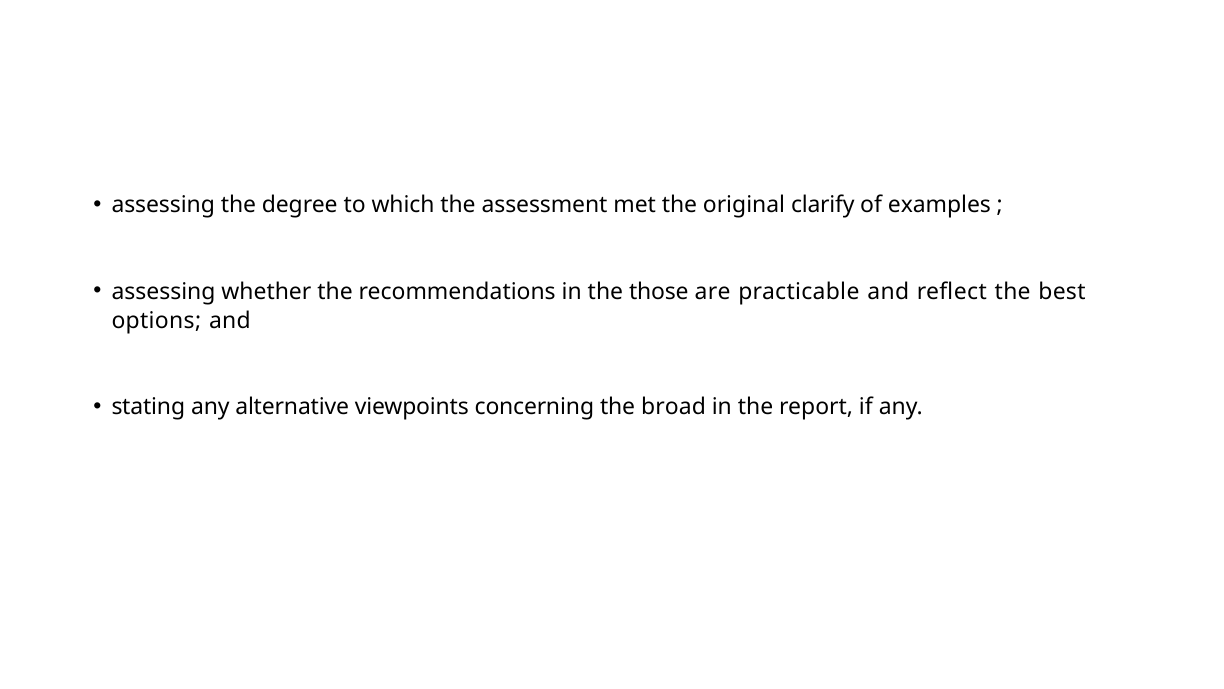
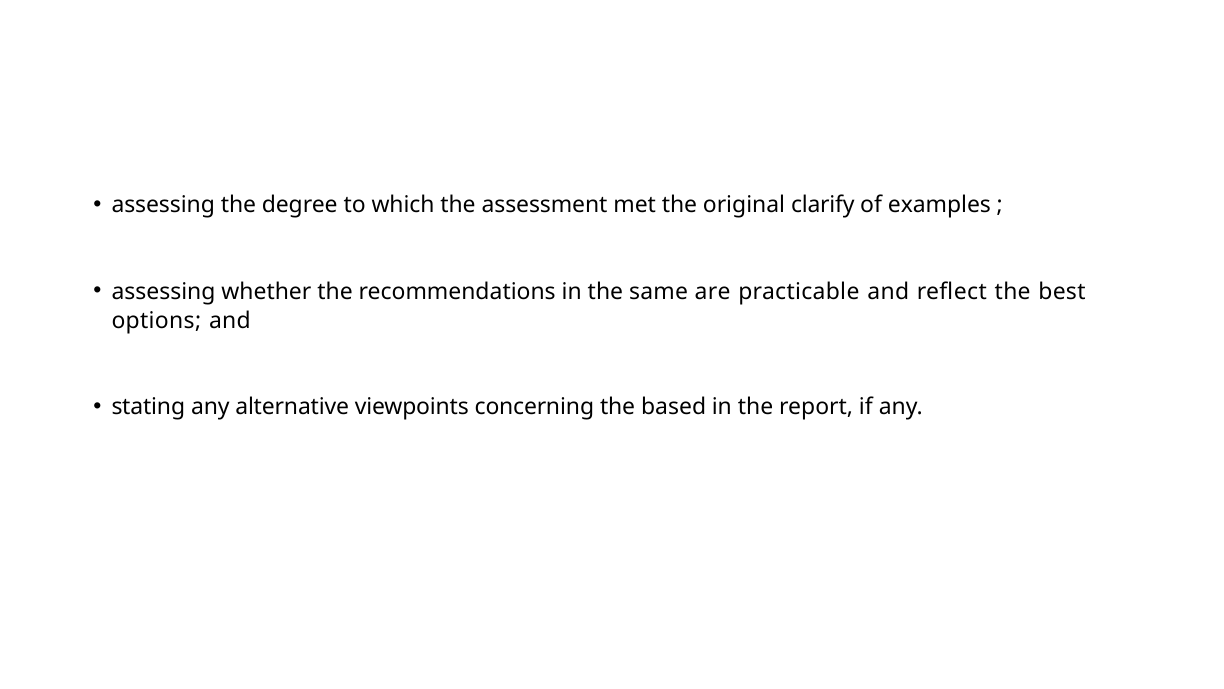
those: those -> same (659, 291)
broad: broad -> based (674, 407)
